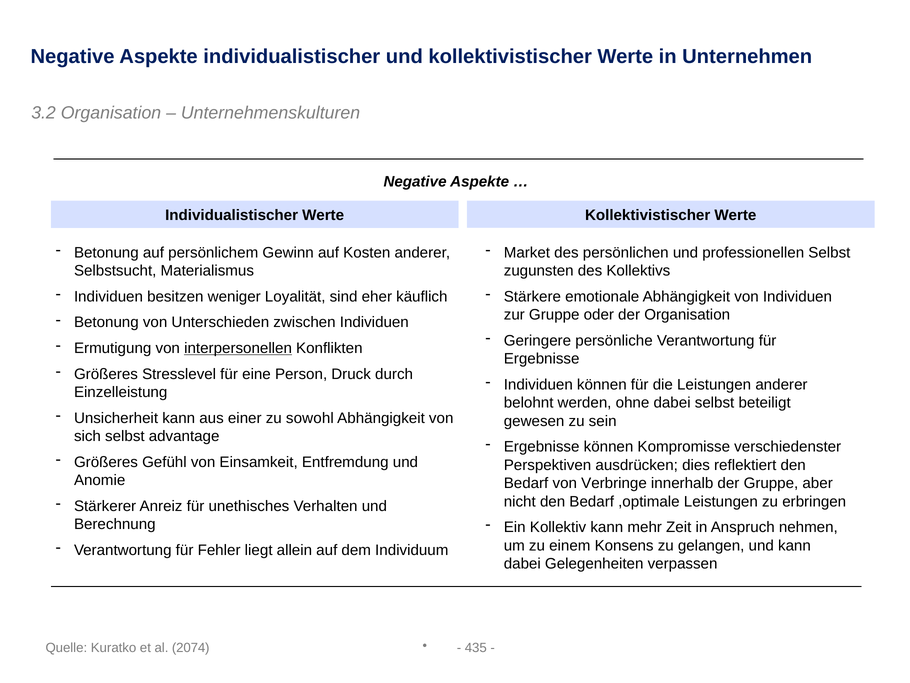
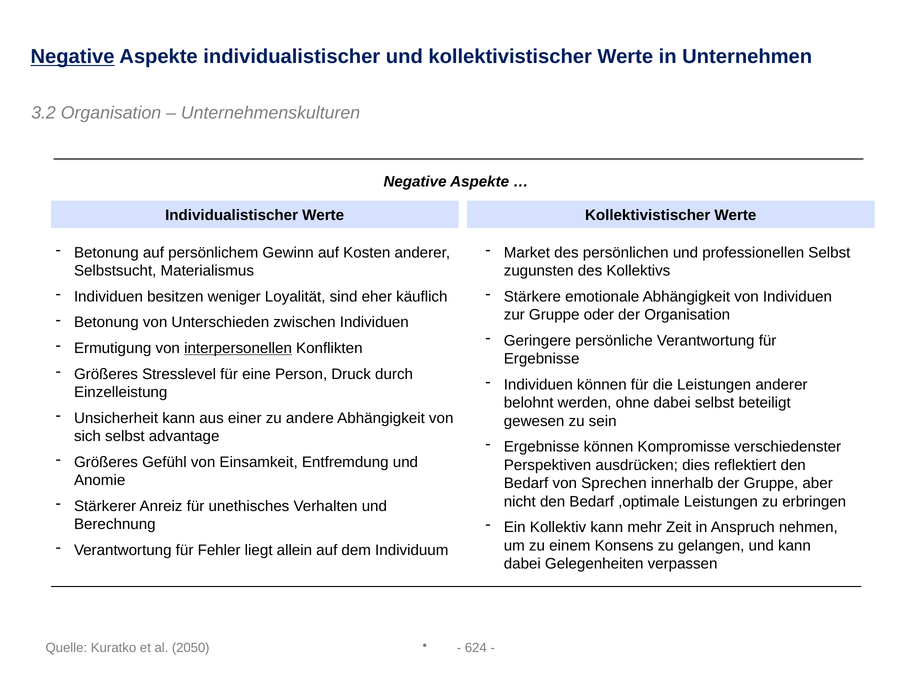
Negative underline: none -> present (73, 57)
sowohl: sowohl -> andere (310, 418)
Verbringe: Verbringe -> Sprechen (614, 483)
435: 435 -> 624 (476, 648)
2074: 2074 -> 2050 (191, 647)
